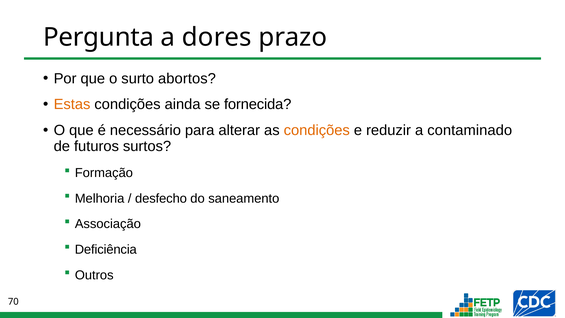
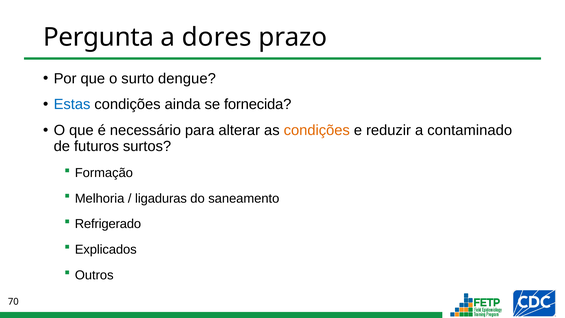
abortos: abortos -> dengue (187, 79)
Estas colour: orange -> blue (72, 104)
desfecho: desfecho -> ligaduras (161, 198)
Associação: Associação -> Refrigerado (108, 224)
Deficiência: Deficiência -> Explicados (106, 249)
